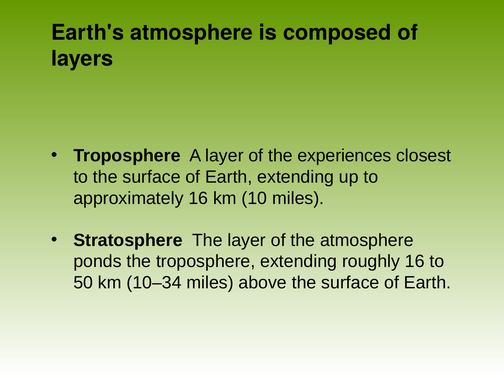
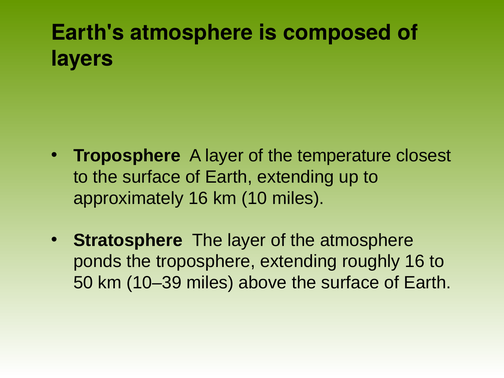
experiences: experiences -> temperature (345, 156)
10–34: 10–34 -> 10–39 (154, 283)
